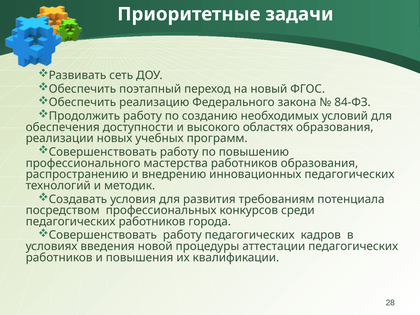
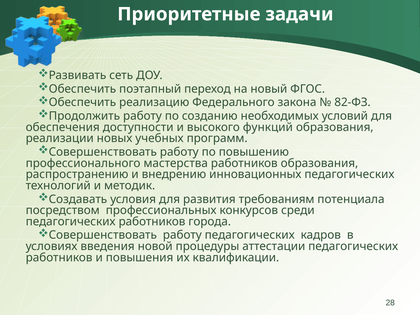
84-ФЗ: 84-ФЗ -> 82-ФЗ (353, 102)
областях: областях -> функций (268, 127)
